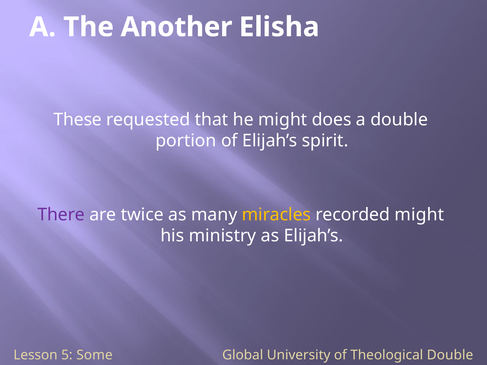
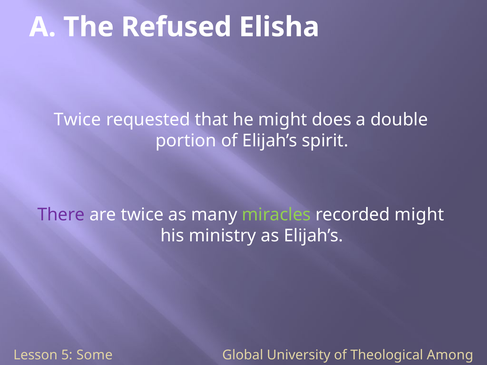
Another: Another -> Refused (176, 27)
These: These -> Twice (78, 120)
miracles colour: yellow -> light green (276, 215)
Theological Double: Double -> Among (450, 355)
